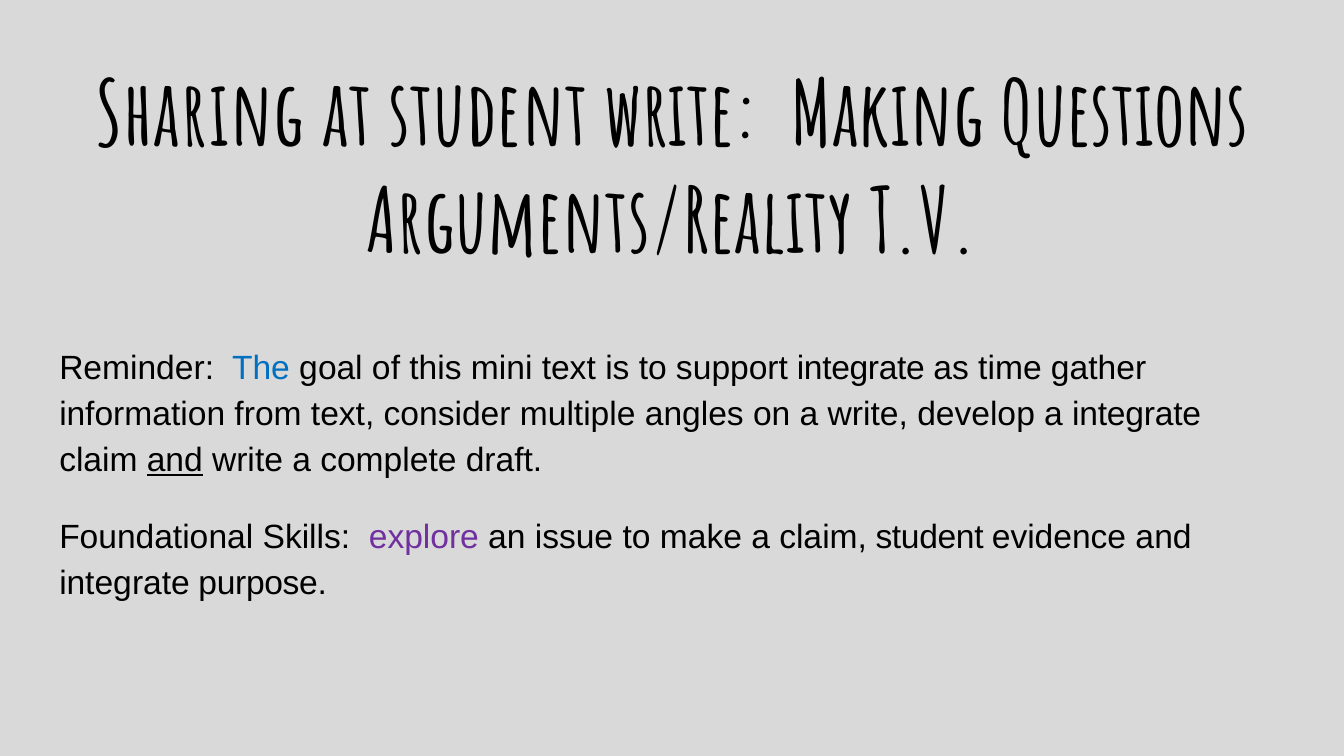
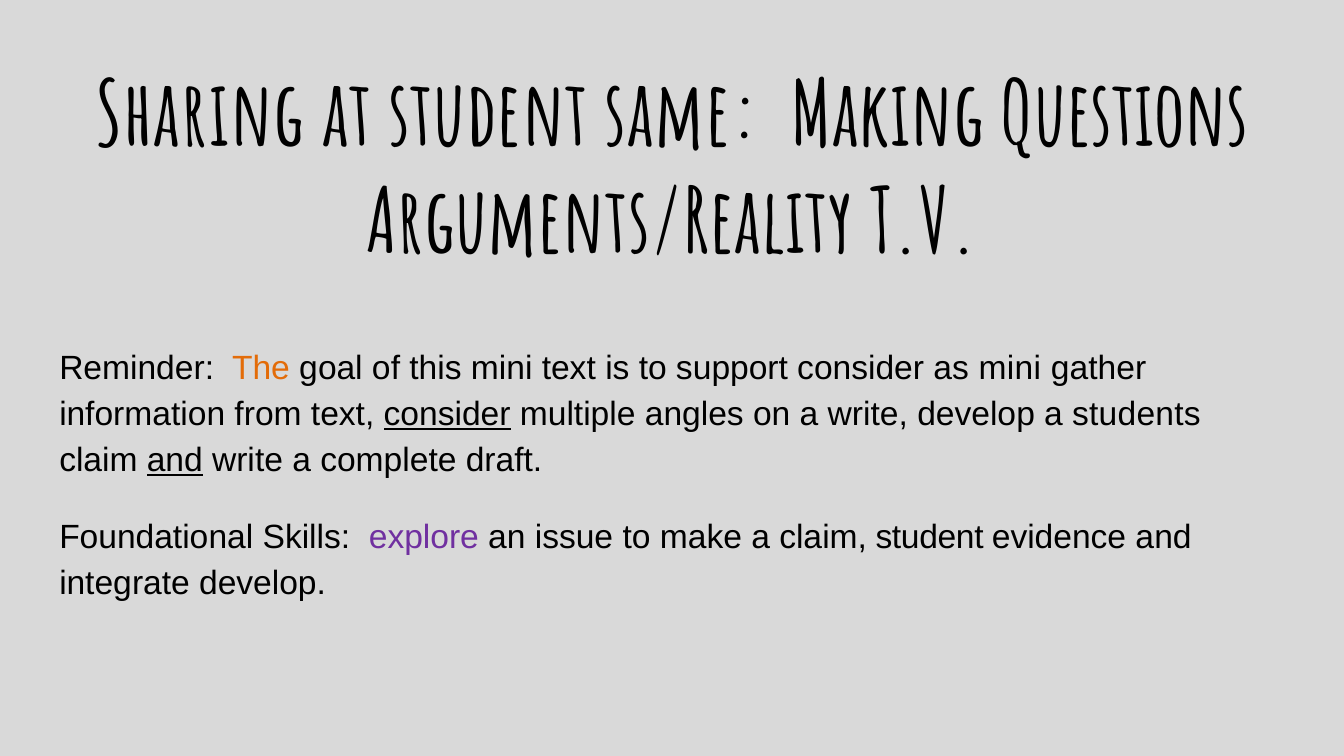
student write: write -> same (681, 116)
The colour: blue -> orange (261, 368)
support integrate: integrate -> consider (861, 368)
as time: time -> mini (1010, 368)
consider underline: none -> present (447, 414)
a integrate: integrate -> students (1136, 414)
integrate purpose: purpose -> develop (263, 583)
